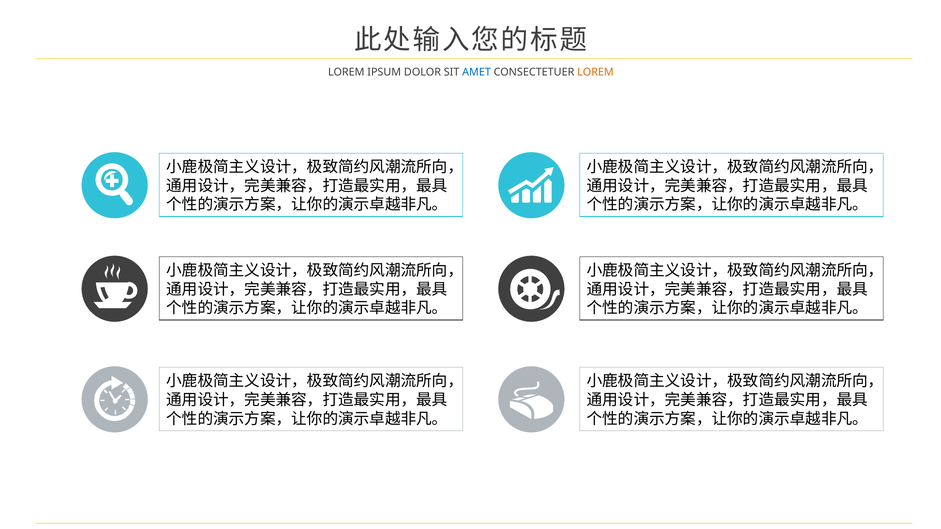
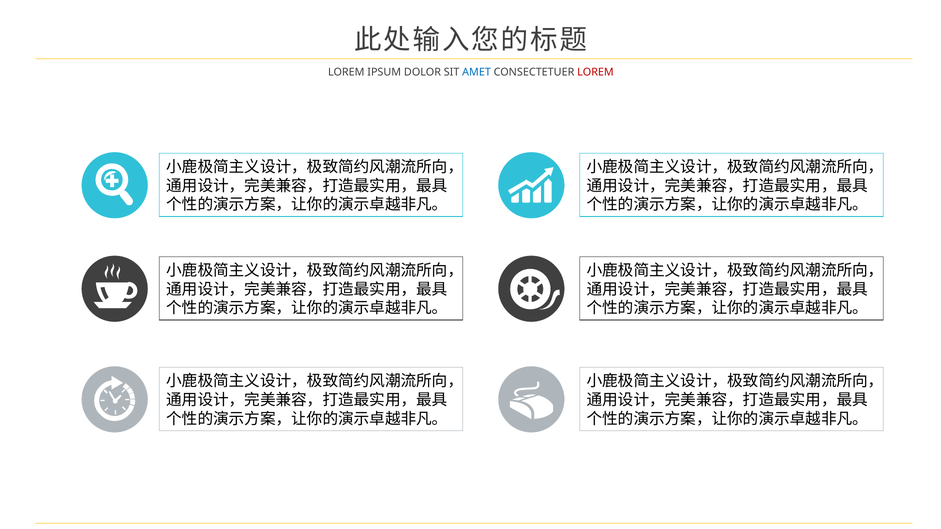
LOREM colour: orange -> red (595, 72)
